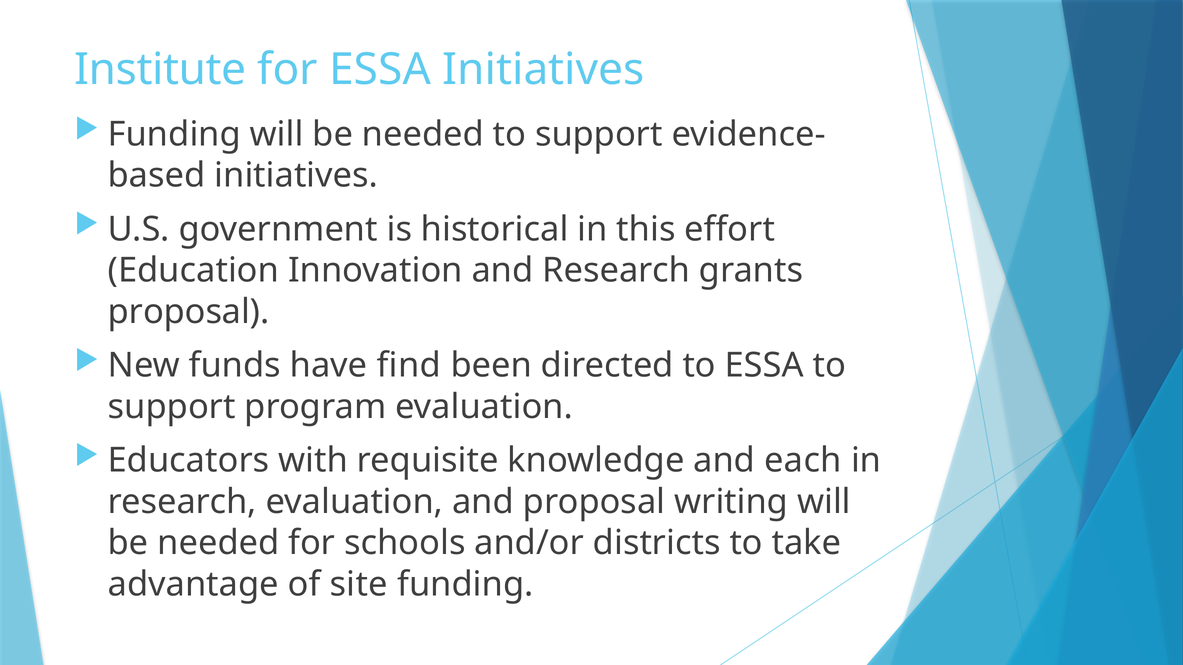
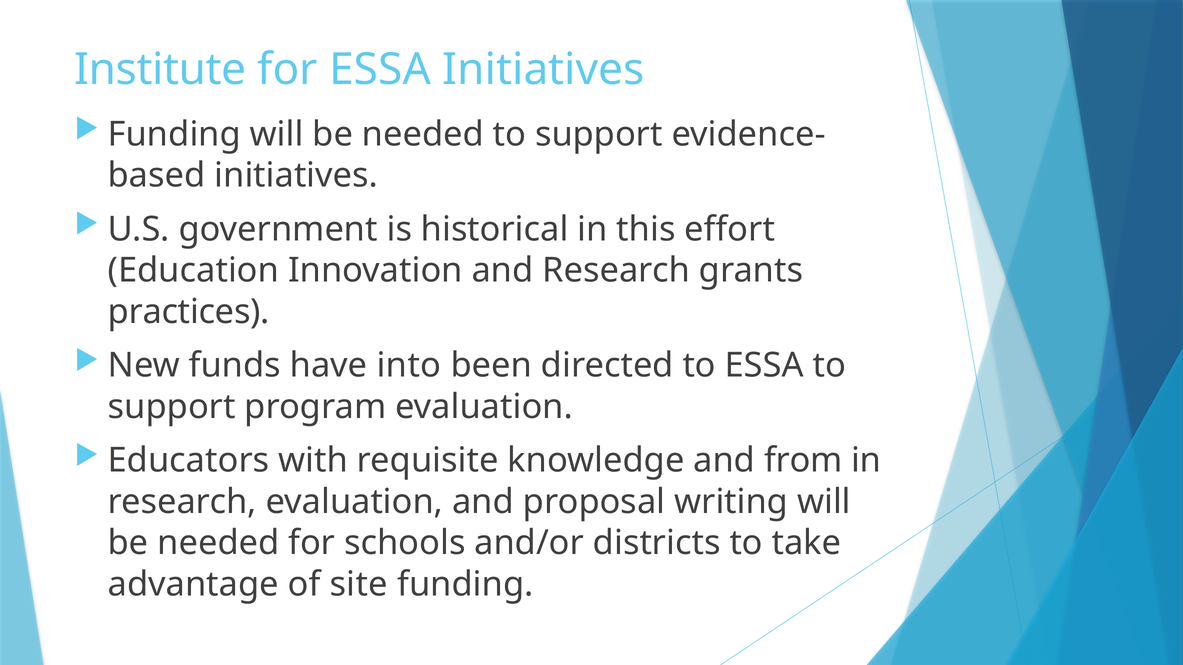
proposal: proposal -> practices (189, 312)
find: find -> into (409, 366)
each: each -> from (803, 461)
